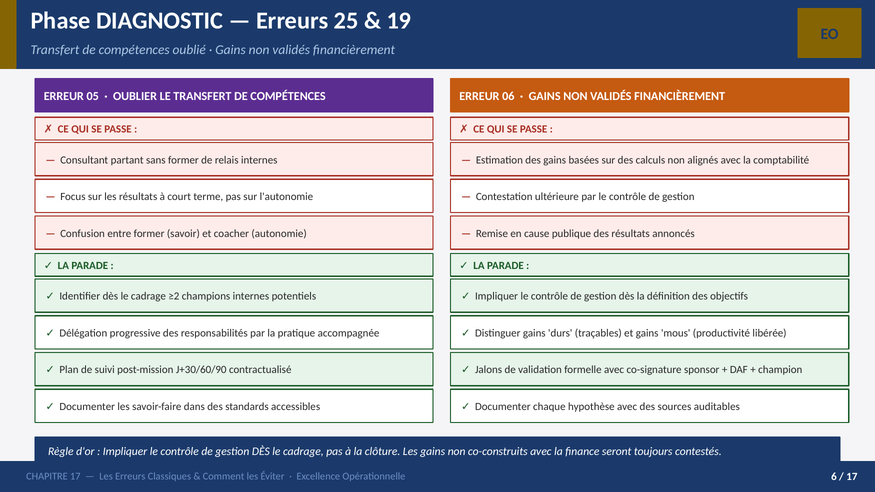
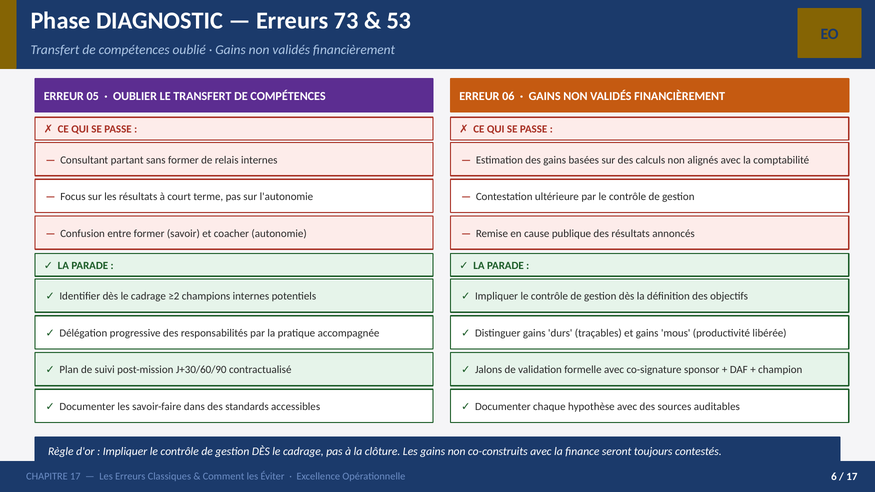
25: 25 -> 73 (346, 21)
19: 19 -> 53 (399, 21)
